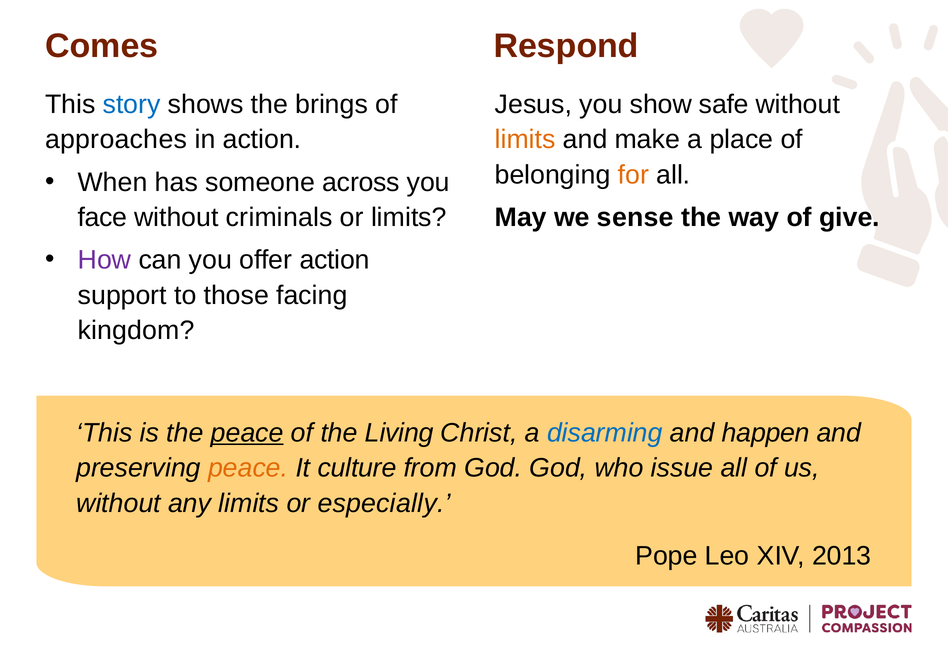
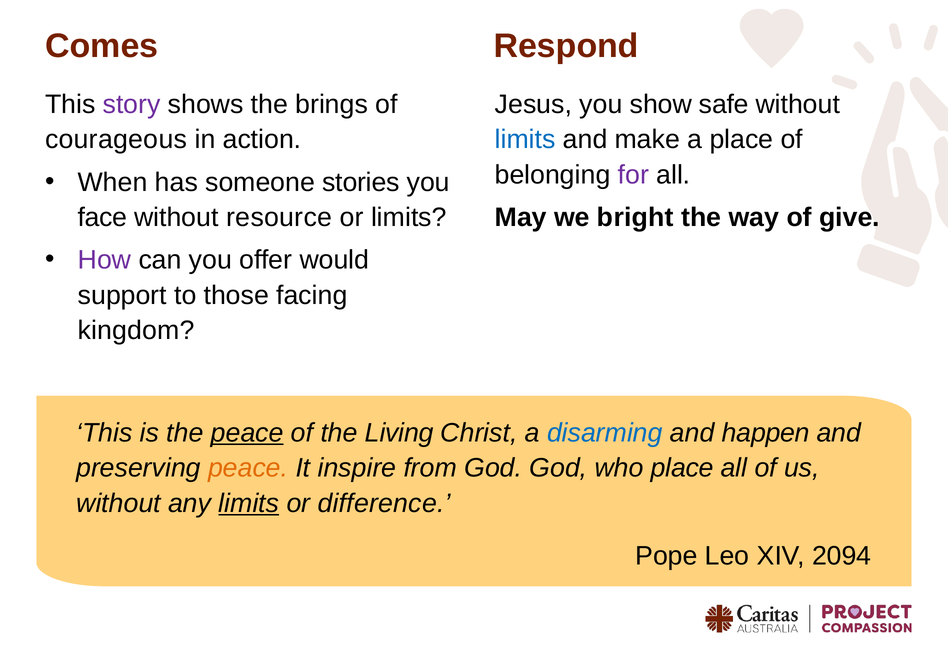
story colour: blue -> purple (132, 104)
approaches: approaches -> courageous (116, 140)
limits colour: orange -> blue (525, 140)
for colour: orange -> purple (633, 175)
across: across -> stories (361, 182)
criminals: criminals -> resource (279, 218)
sense: sense -> bright (635, 218)
offer action: action -> would (334, 260)
culture: culture -> inspire (357, 468)
who issue: issue -> place (682, 468)
limits underline: none -> present (249, 504)
especially: especially -> difference (384, 504)
2013: 2013 -> 2094 (842, 556)
